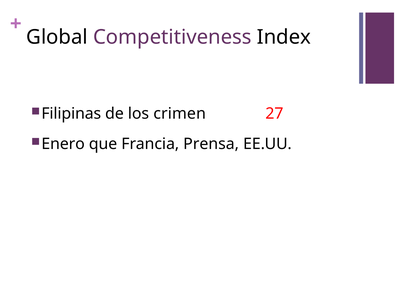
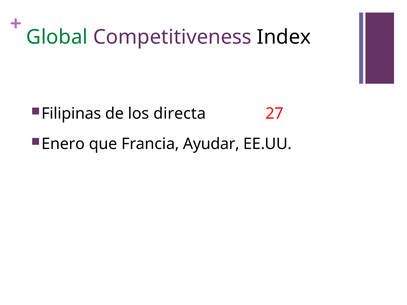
Global colour: black -> green (57, 37)
crimen: crimen -> directa (180, 114)
Prensa: Prensa -> Ayudar (211, 144)
